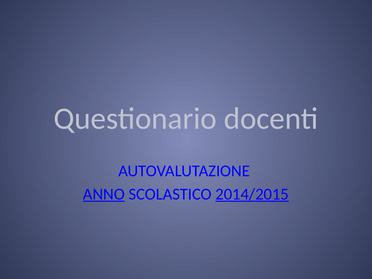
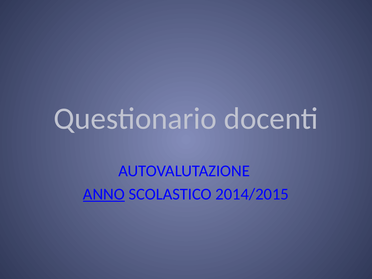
2014/2015 underline: present -> none (252, 194)
